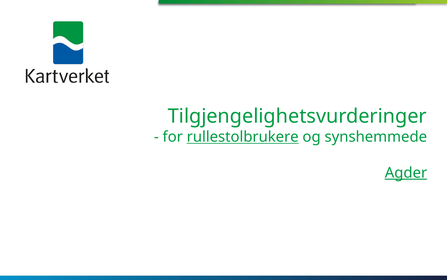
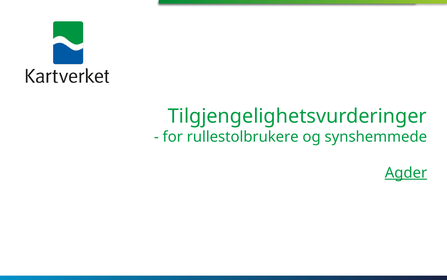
rullestolbrukere underline: present -> none (243, 137)
